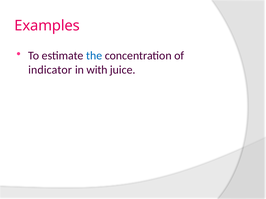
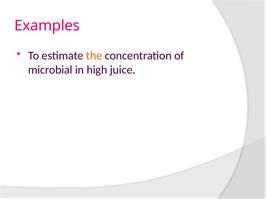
the colour: blue -> orange (94, 56)
indicator: indicator -> microbial (50, 70)
with: with -> high (97, 70)
